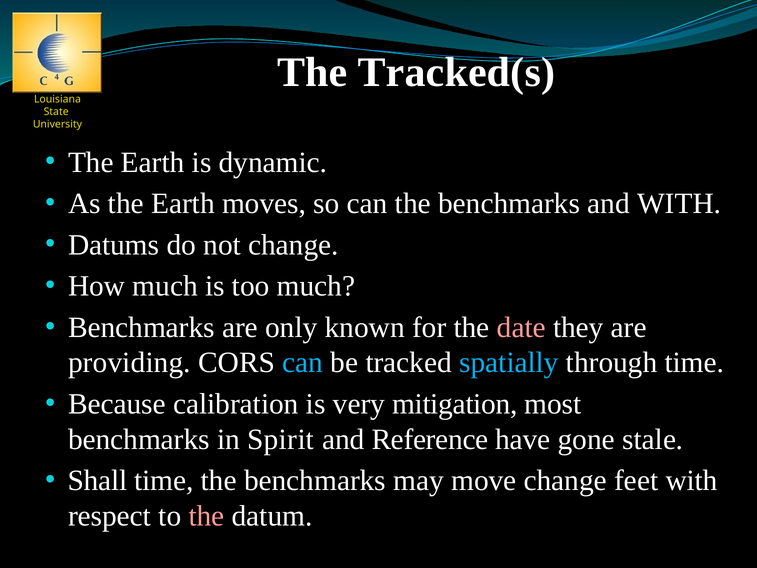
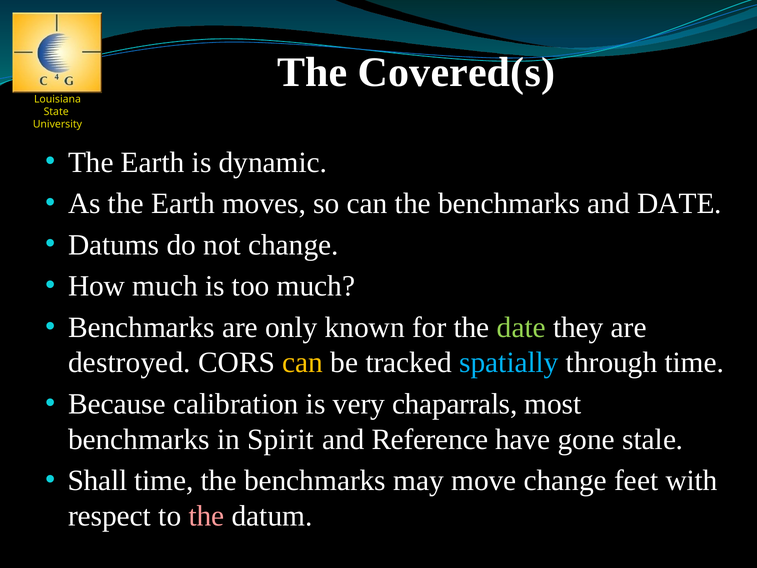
Tracked(s: Tracked(s -> Covered(s (456, 72)
and WITH: WITH -> DATE (679, 203)
date colour: pink -> light green (521, 327)
providing: providing -> destroyed (129, 363)
can colour: light blue -> yellow (303, 363)
mitigation: mitigation -> chaparrals (455, 404)
